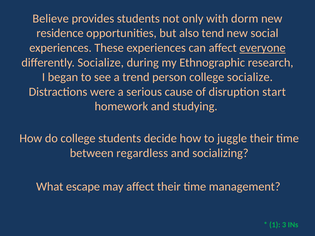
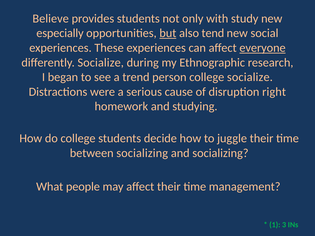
dorm: dorm -> study (245, 19)
residence: residence -> especially (60, 33)
but underline: none -> present (168, 33)
start: start -> right (274, 92)
between regardless: regardless -> socializing (142, 153)
escape: escape -> people (83, 187)
